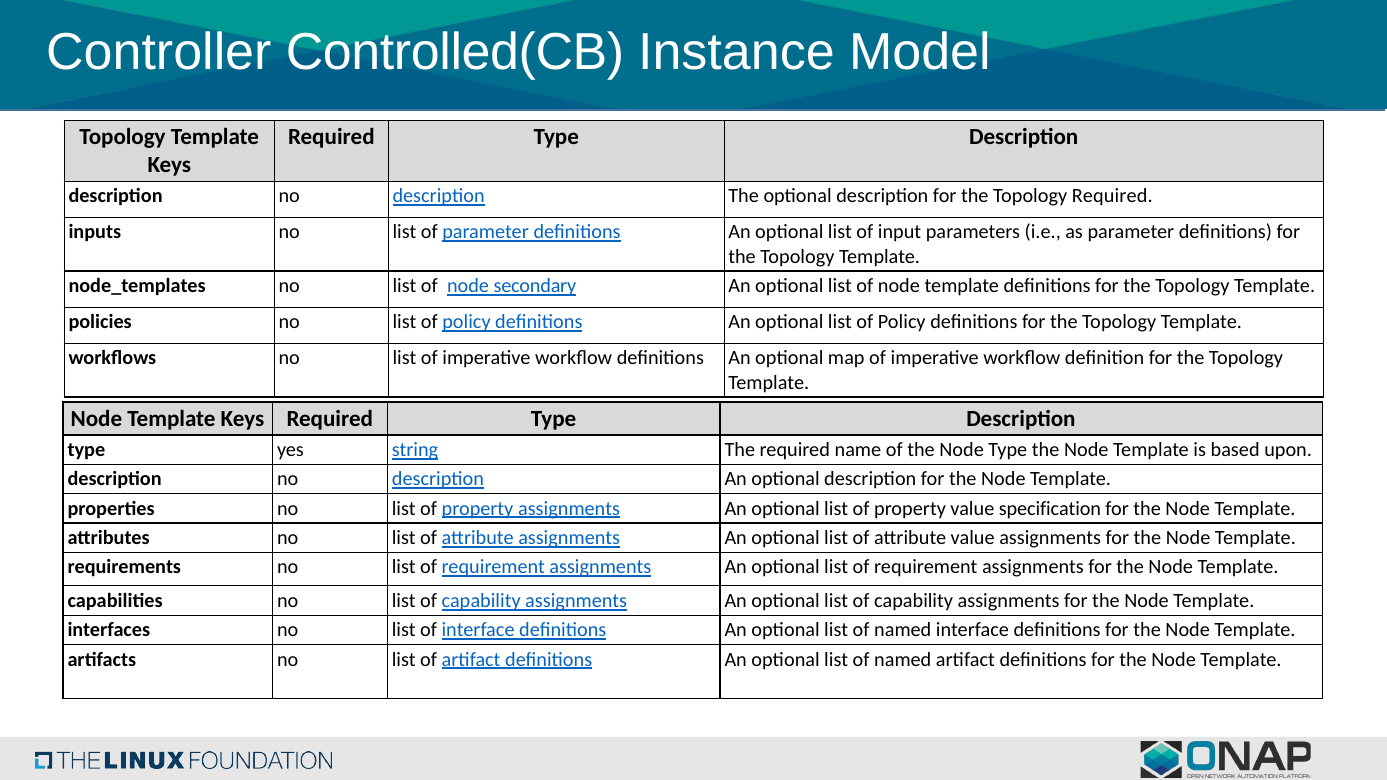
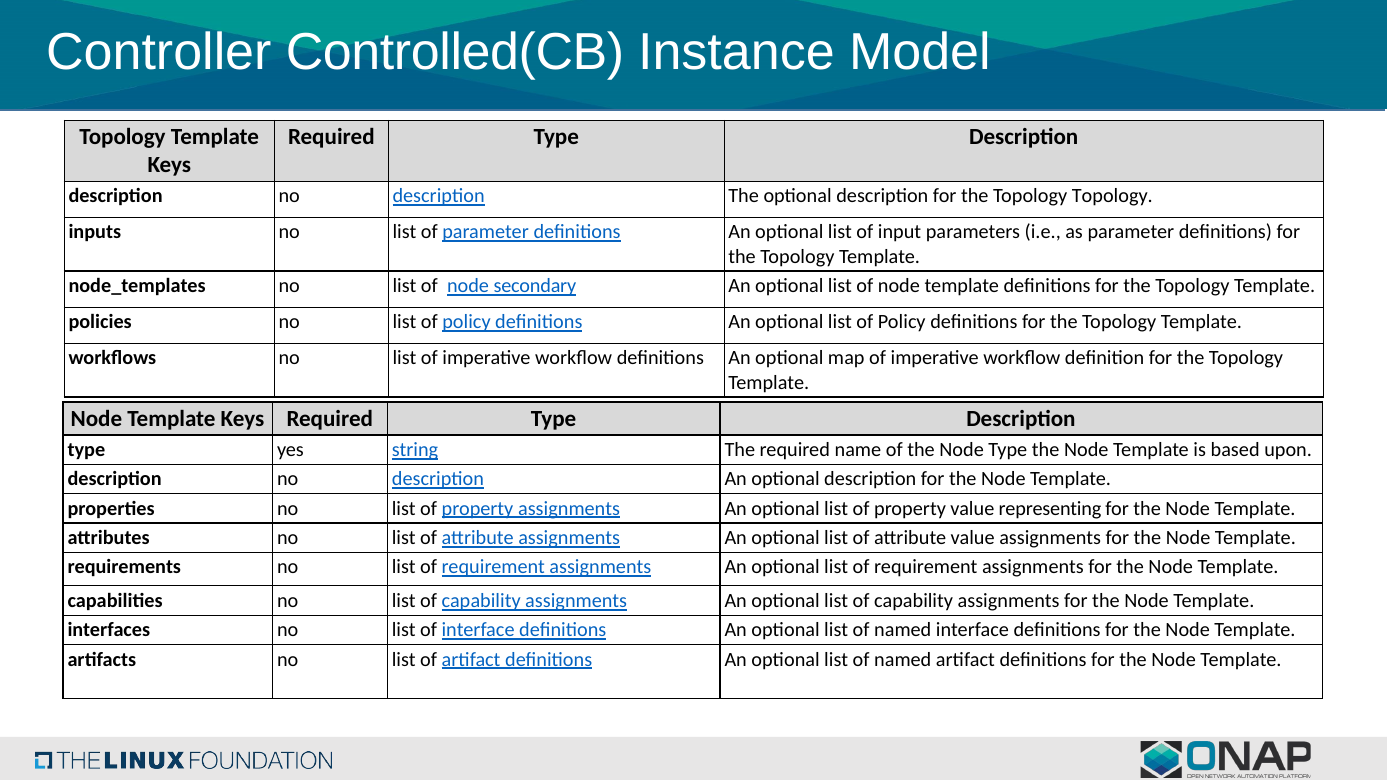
Topology Required: Required -> Topology (1112, 196)
specification: specification -> representing (1050, 509)
